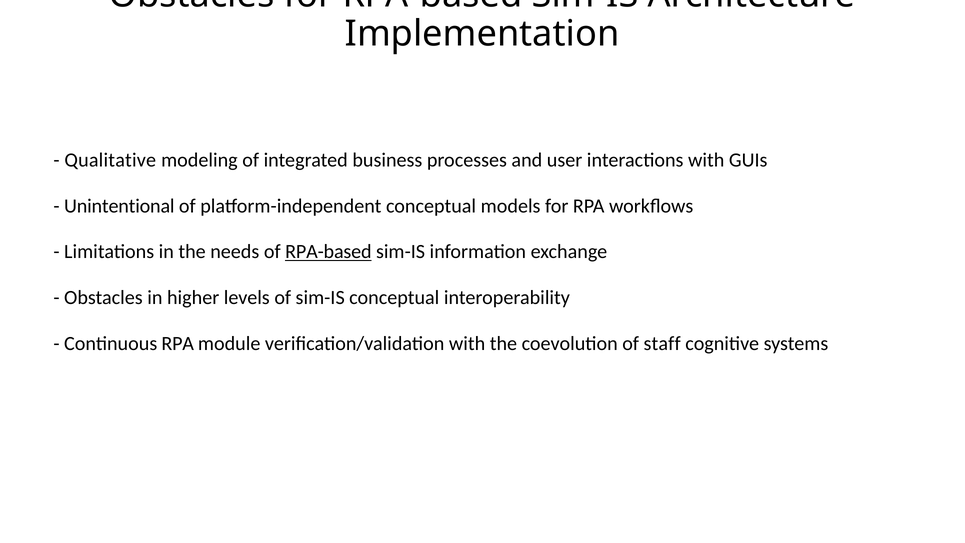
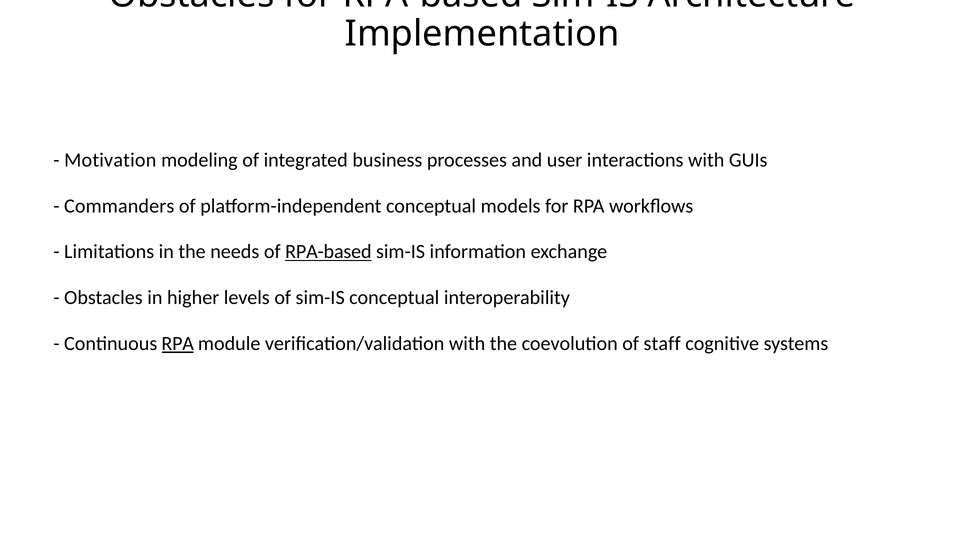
Qualitative: Qualitative -> Motivation (110, 160)
Unintentional: Unintentional -> Commanders (119, 206)
RPA underline: none -> present (178, 343)
